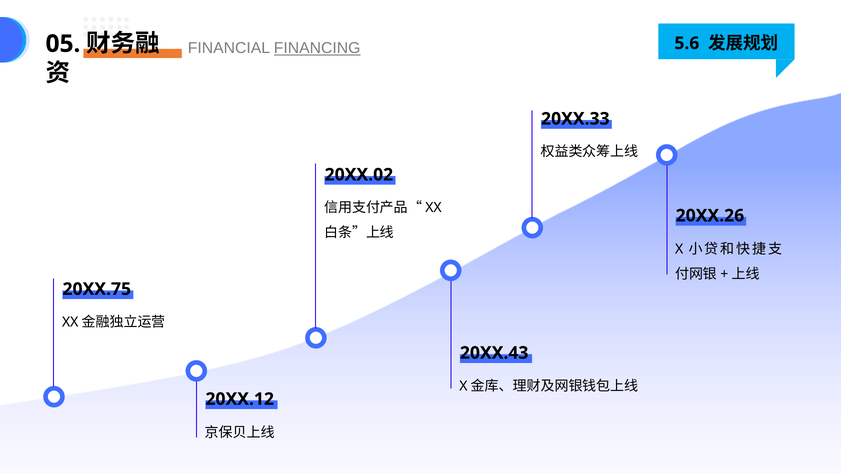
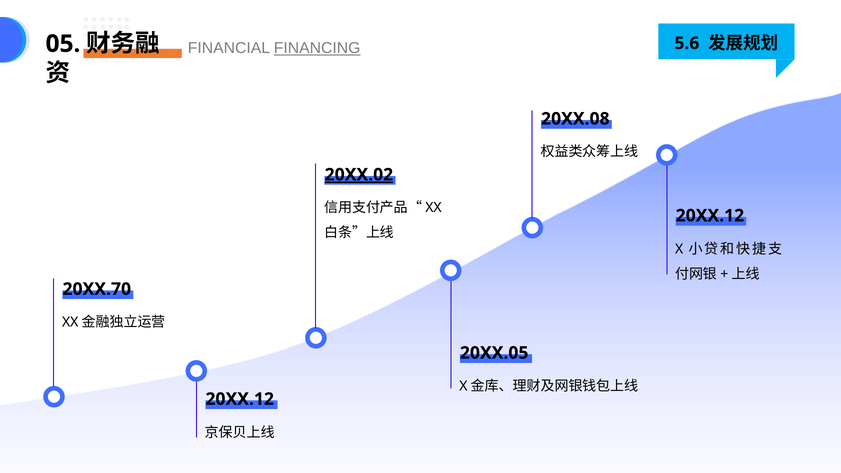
20XX.33: 20XX.33 -> 20XX.08 (575, 119)
20XX.02 underline: none -> present (359, 175)
20XX.26: 20XX.26 -> 20XX.12 (710, 216)
20XX.75: 20XX.75 -> 20XX.70 (97, 289)
20XX.43: 20XX.43 -> 20XX.05 (494, 353)
